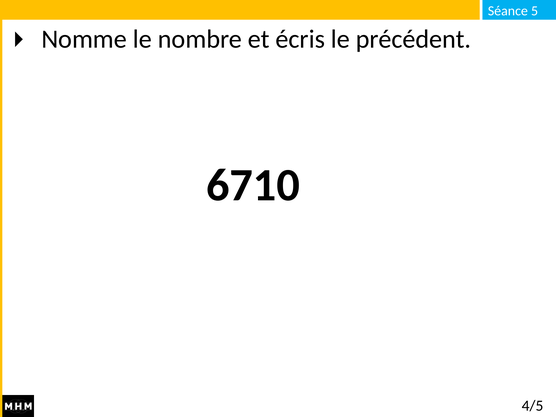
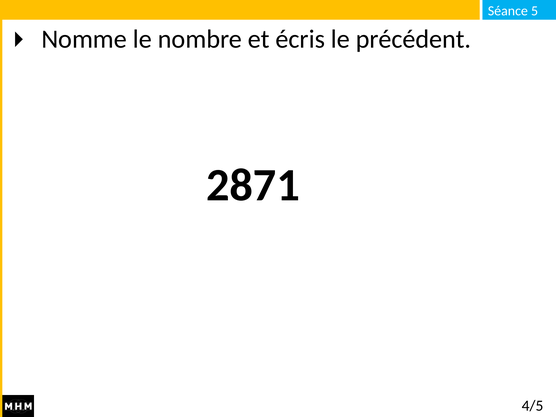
6710: 6710 -> 2871 (253, 185)
